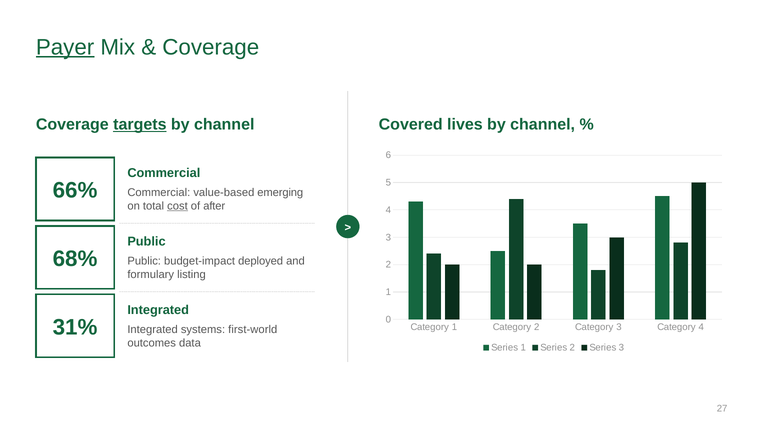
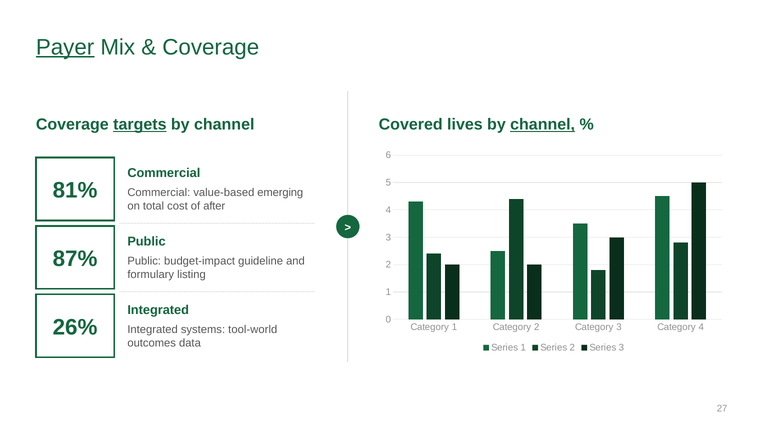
channel underline: none -> present (543, 124)
66%: 66% -> 81% (75, 190)
cost underline: present -> none (177, 206)
68%: 68% -> 87% (75, 259)
deployed: deployed -> guideline (261, 261)
31%: 31% -> 26% (75, 327)
first-world: first-world -> tool-world (253, 329)
